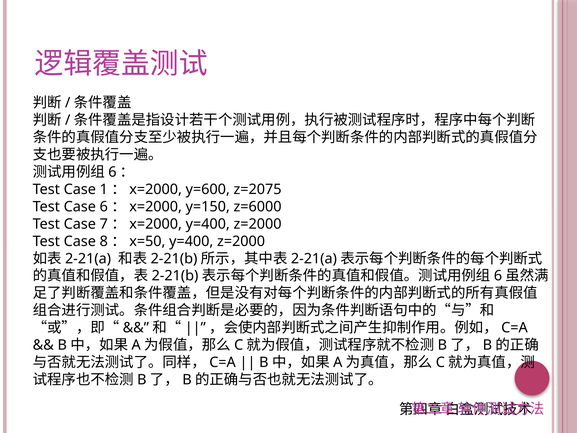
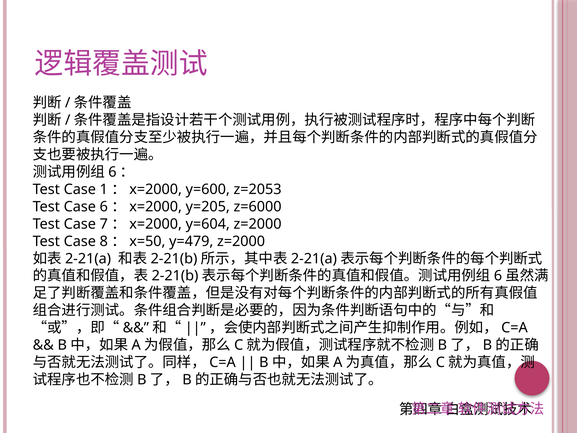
z=2075: z=2075 -> z=2053 (258, 189)
y=150: y=150 -> y=205 (208, 207)
7：x=2000 y=400: y=400 -> y=604 (208, 224)
8：x=50 y=400: y=400 -> y=479 (191, 241)
